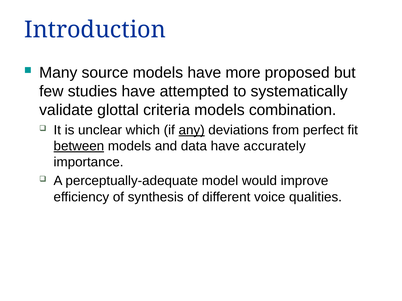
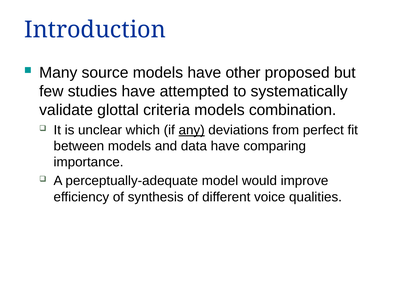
more: more -> other (243, 73)
between underline: present -> none (79, 146)
accurately: accurately -> comparing (275, 146)
